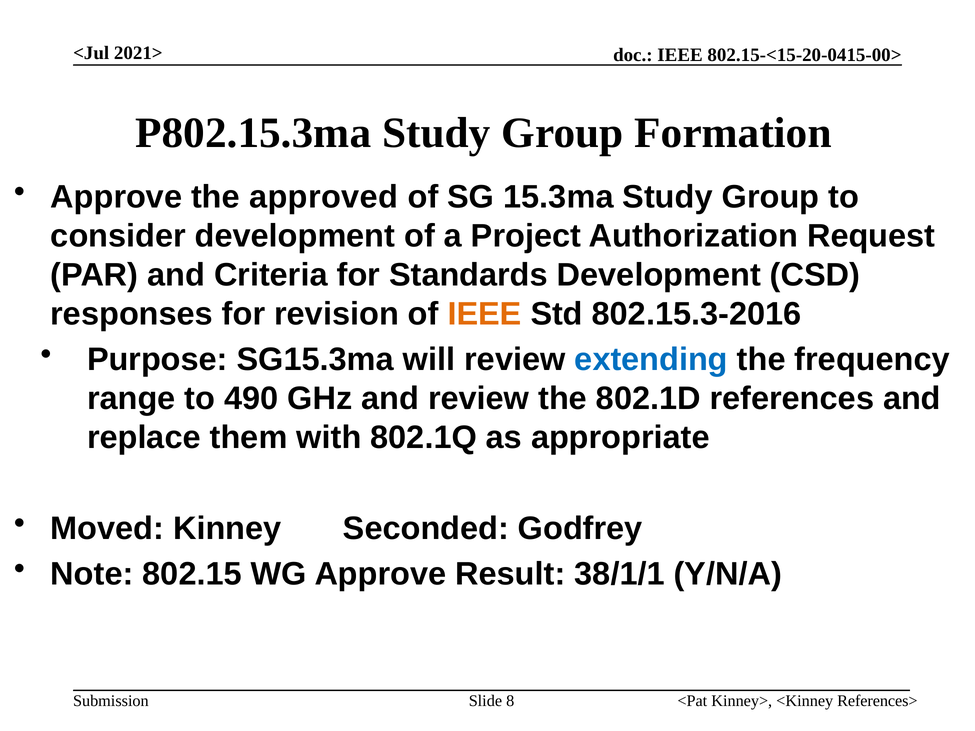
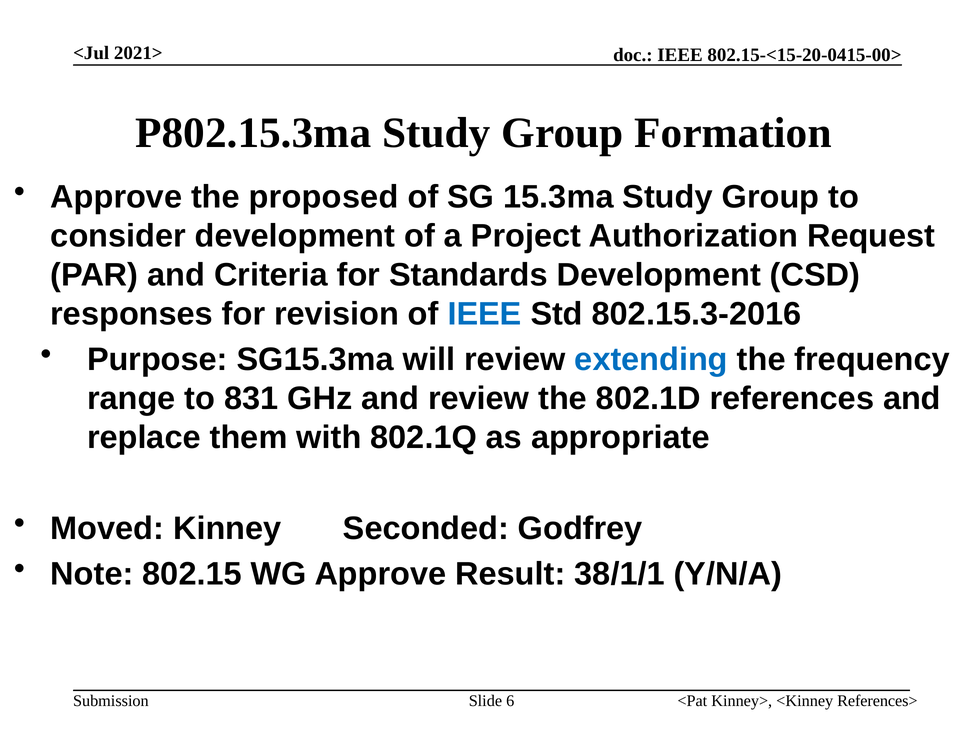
approved: approved -> proposed (324, 197)
IEEE colour: orange -> blue (484, 314)
490: 490 -> 831 (251, 399)
8: 8 -> 6 (510, 701)
